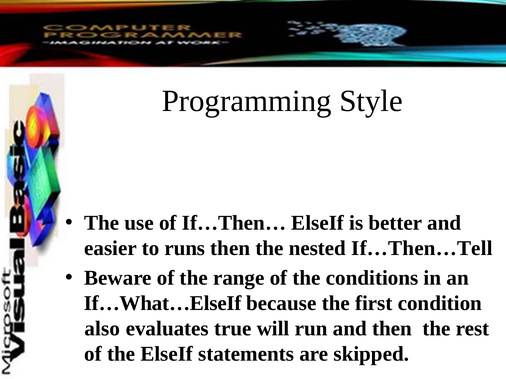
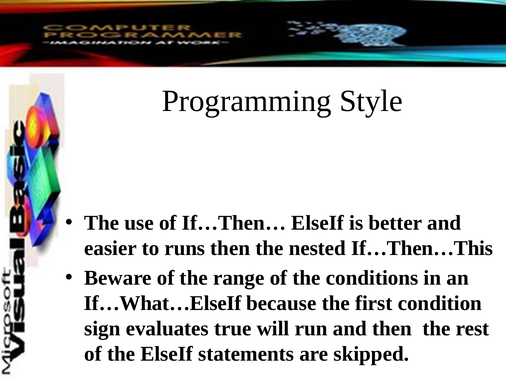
If…Then…Tell: If…Then…Tell -> If…Then…This (422, 249)
also: also -> sign (102, 329)
